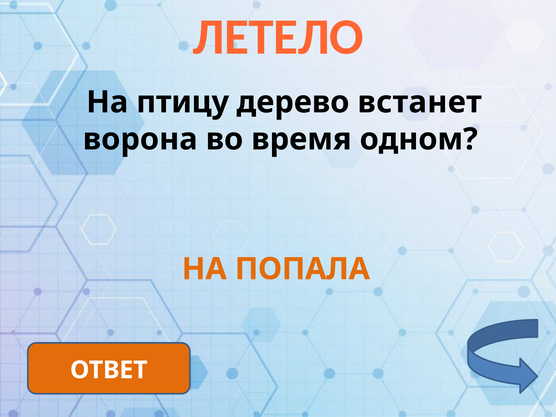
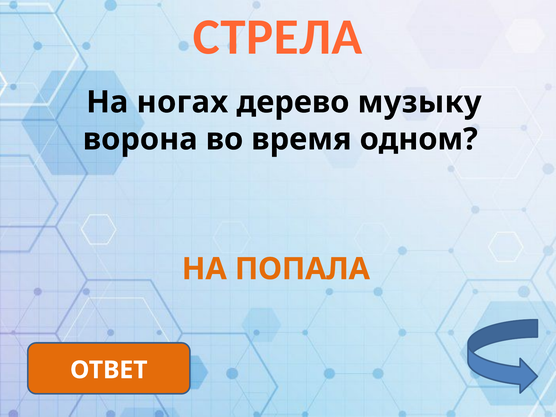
ЛЕТЕЛО: ЛЕТЕЛО -> СТРЕЛА (278, 37)
птицу: птицу -> ногах (182, 102)
встанет: встанет -> музыку (420, 102)
